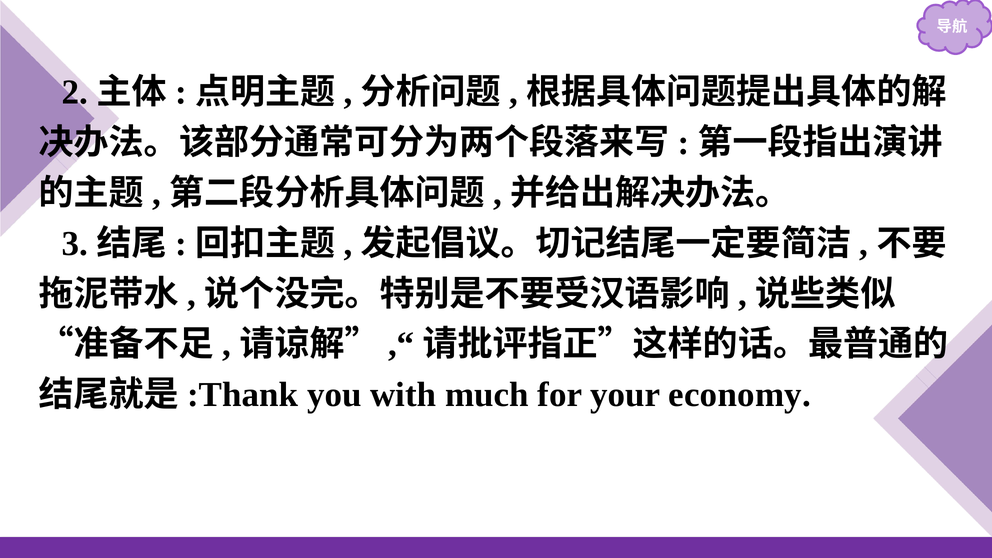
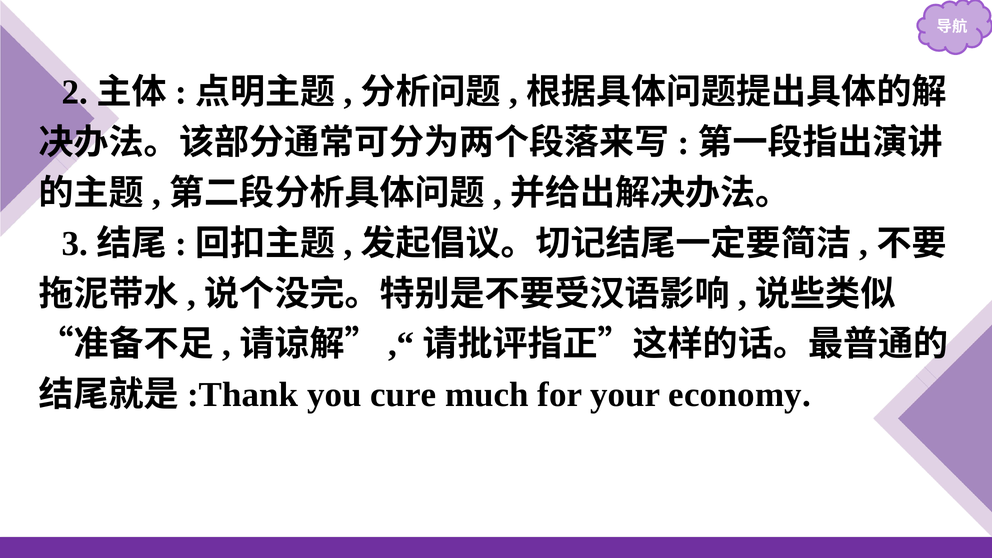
with: with -> cure (403, 395)
